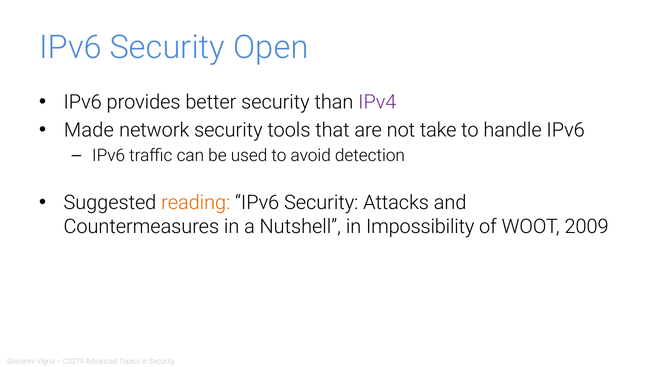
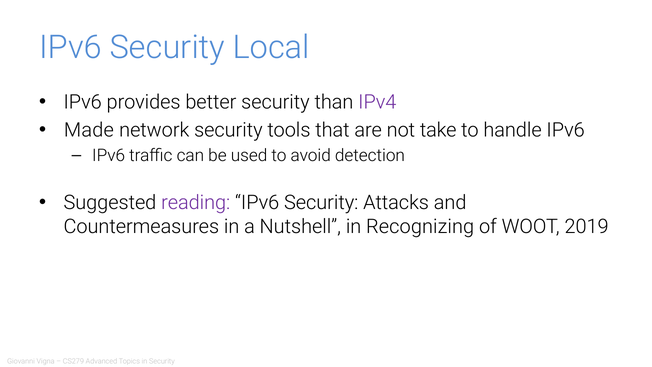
Open: Open -> Local (271, 48)
reading colour: orange -> purple (196, 203)
Impossibility: Impossibility -> Recognizing (420, 227)
2009: 2009 -> 2019 (587, 227)
